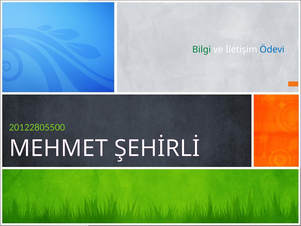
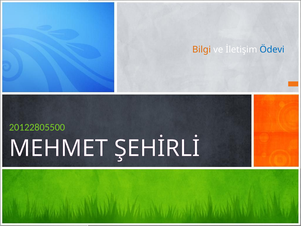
Bilgi colour: green -> orange (202, 49)
